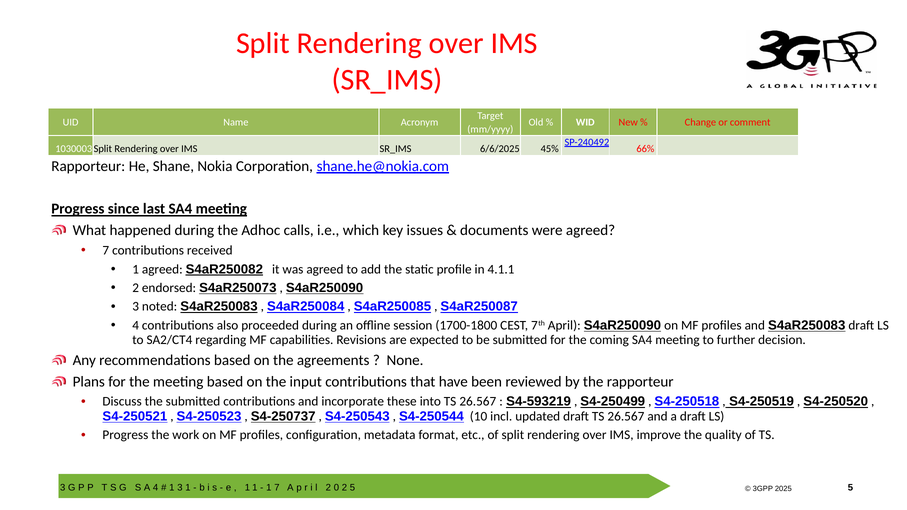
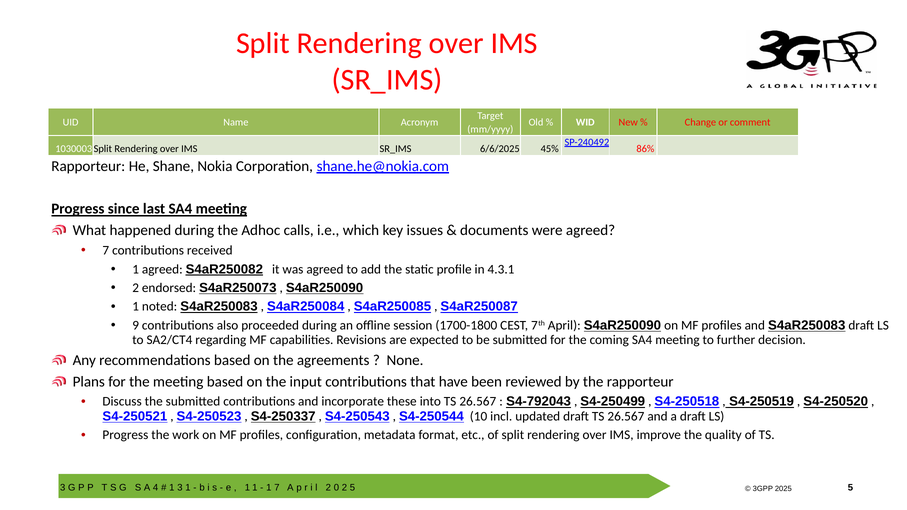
66%: 66% -> 86% (645, 149)
4.1.1: 4.1.1 -> 4.3.1 (501, 269)
3: 3 -> 1 (136, 307)
4: 4 -> 9 (136, 325)
S4-593219: S4-593219 -> S4-792043 (539, 402)
S4-250737: S4-250737 -> S4-250337 (283, 417)
